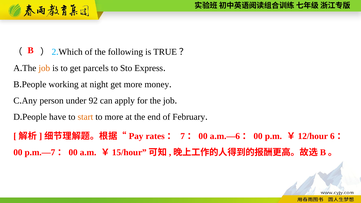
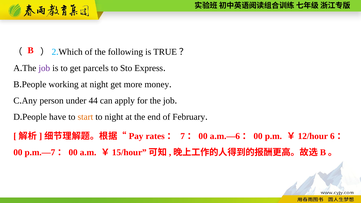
job colour: orange -> purple (44, 68)
92: 92 -> 44 (93, 101)
to more: more -> night (114, 117)
